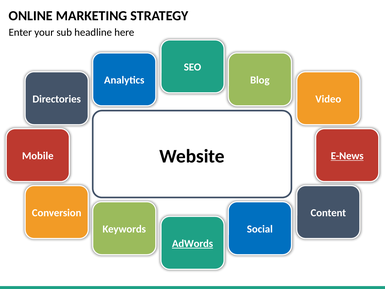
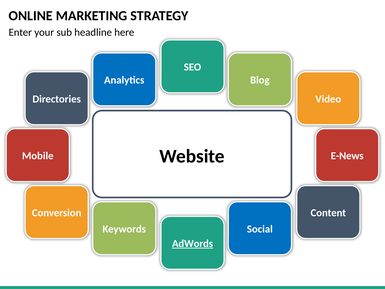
E-News underline: present -> none (347, 156)
